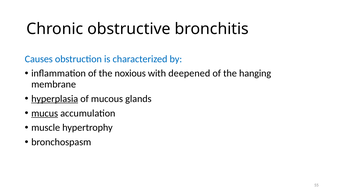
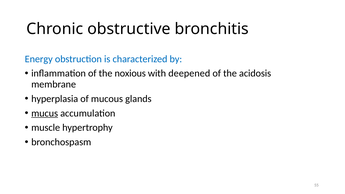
Causes: Causes -> Energy (39, 59)
hanging: hanging -> acidosis (255, 73)
hyperplasia underline: present -> none (55, 99)
